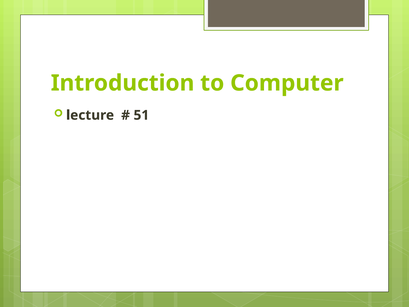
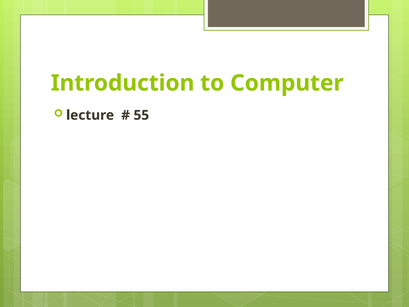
51: 51 -> 55 (141, 115)
